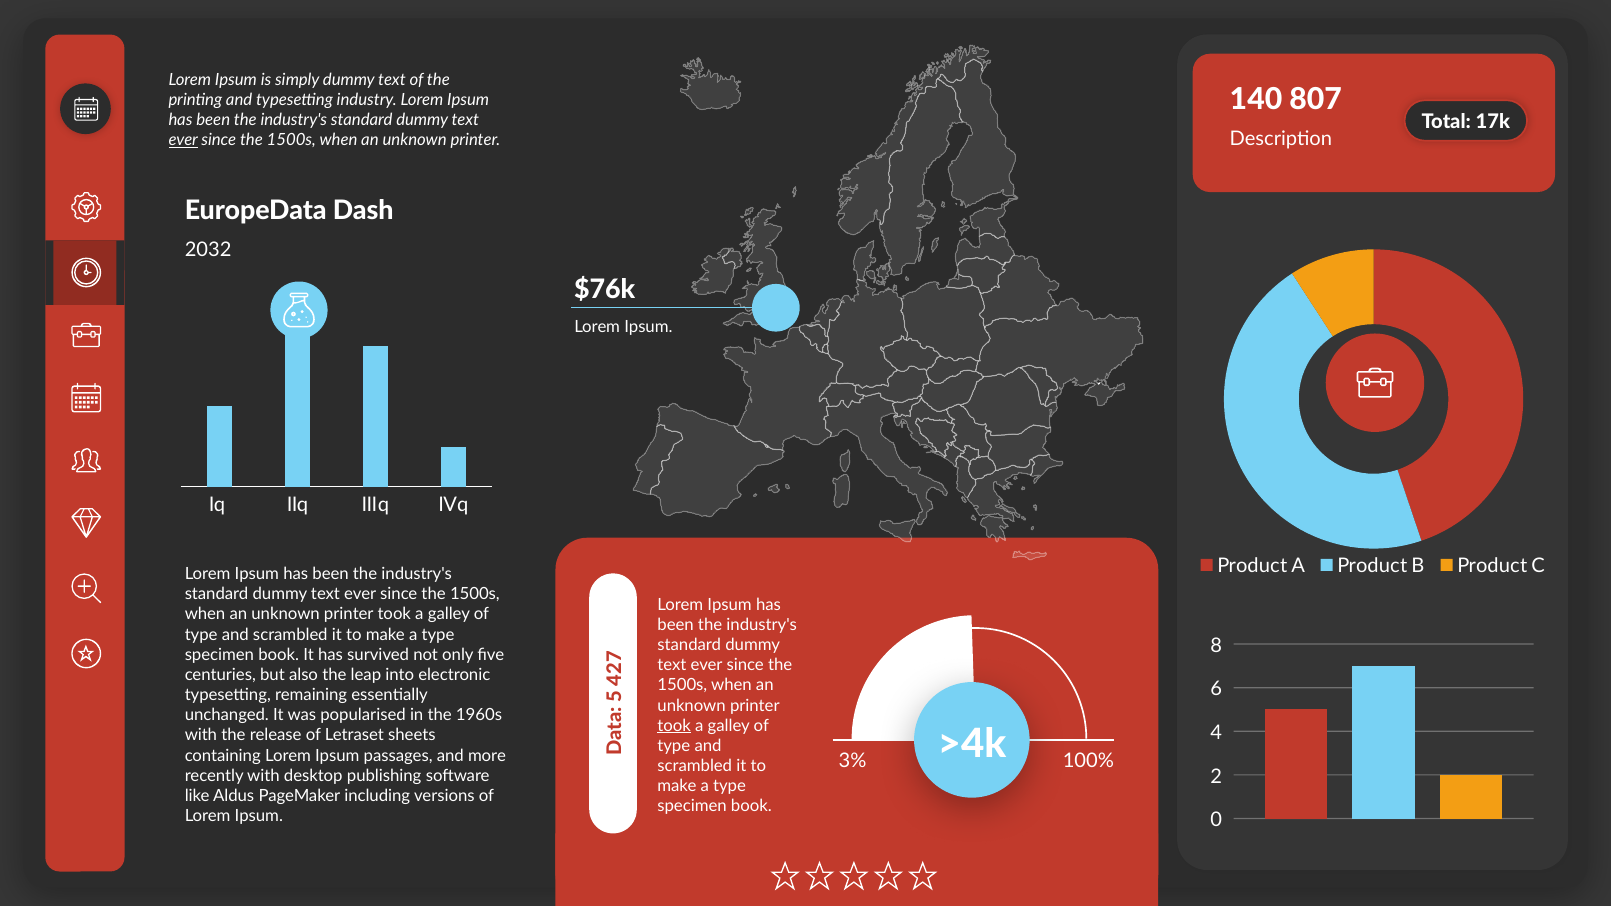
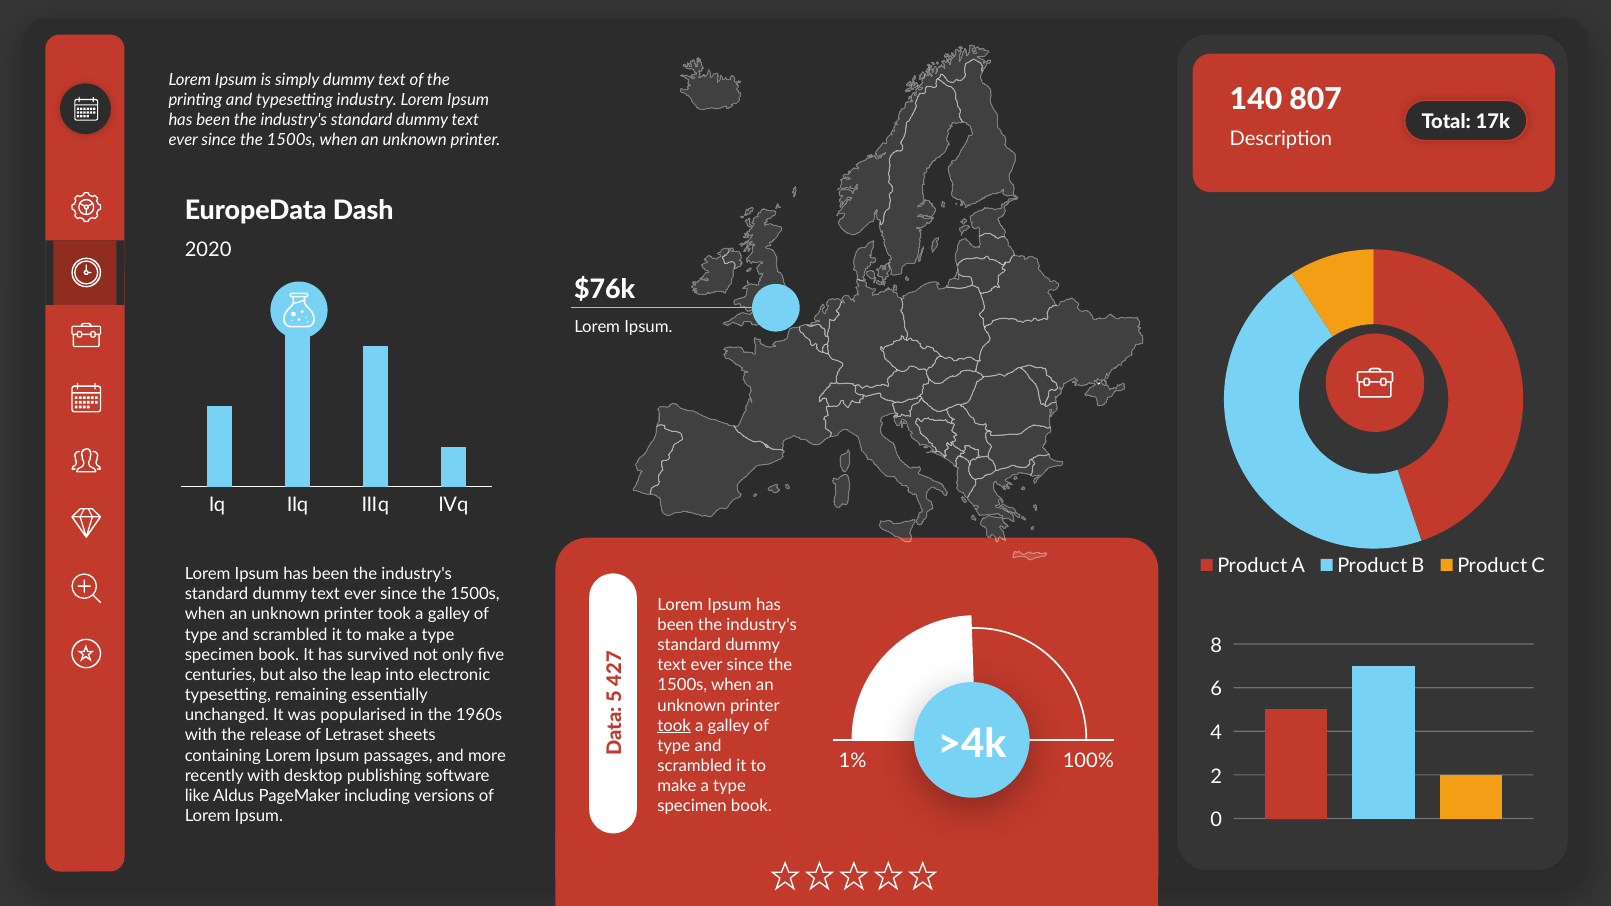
ever underline: present -> none (183, 140)
2032: 2032 -> 2020 (208, 250)
3%: 3% -> 1% (853, 761)
